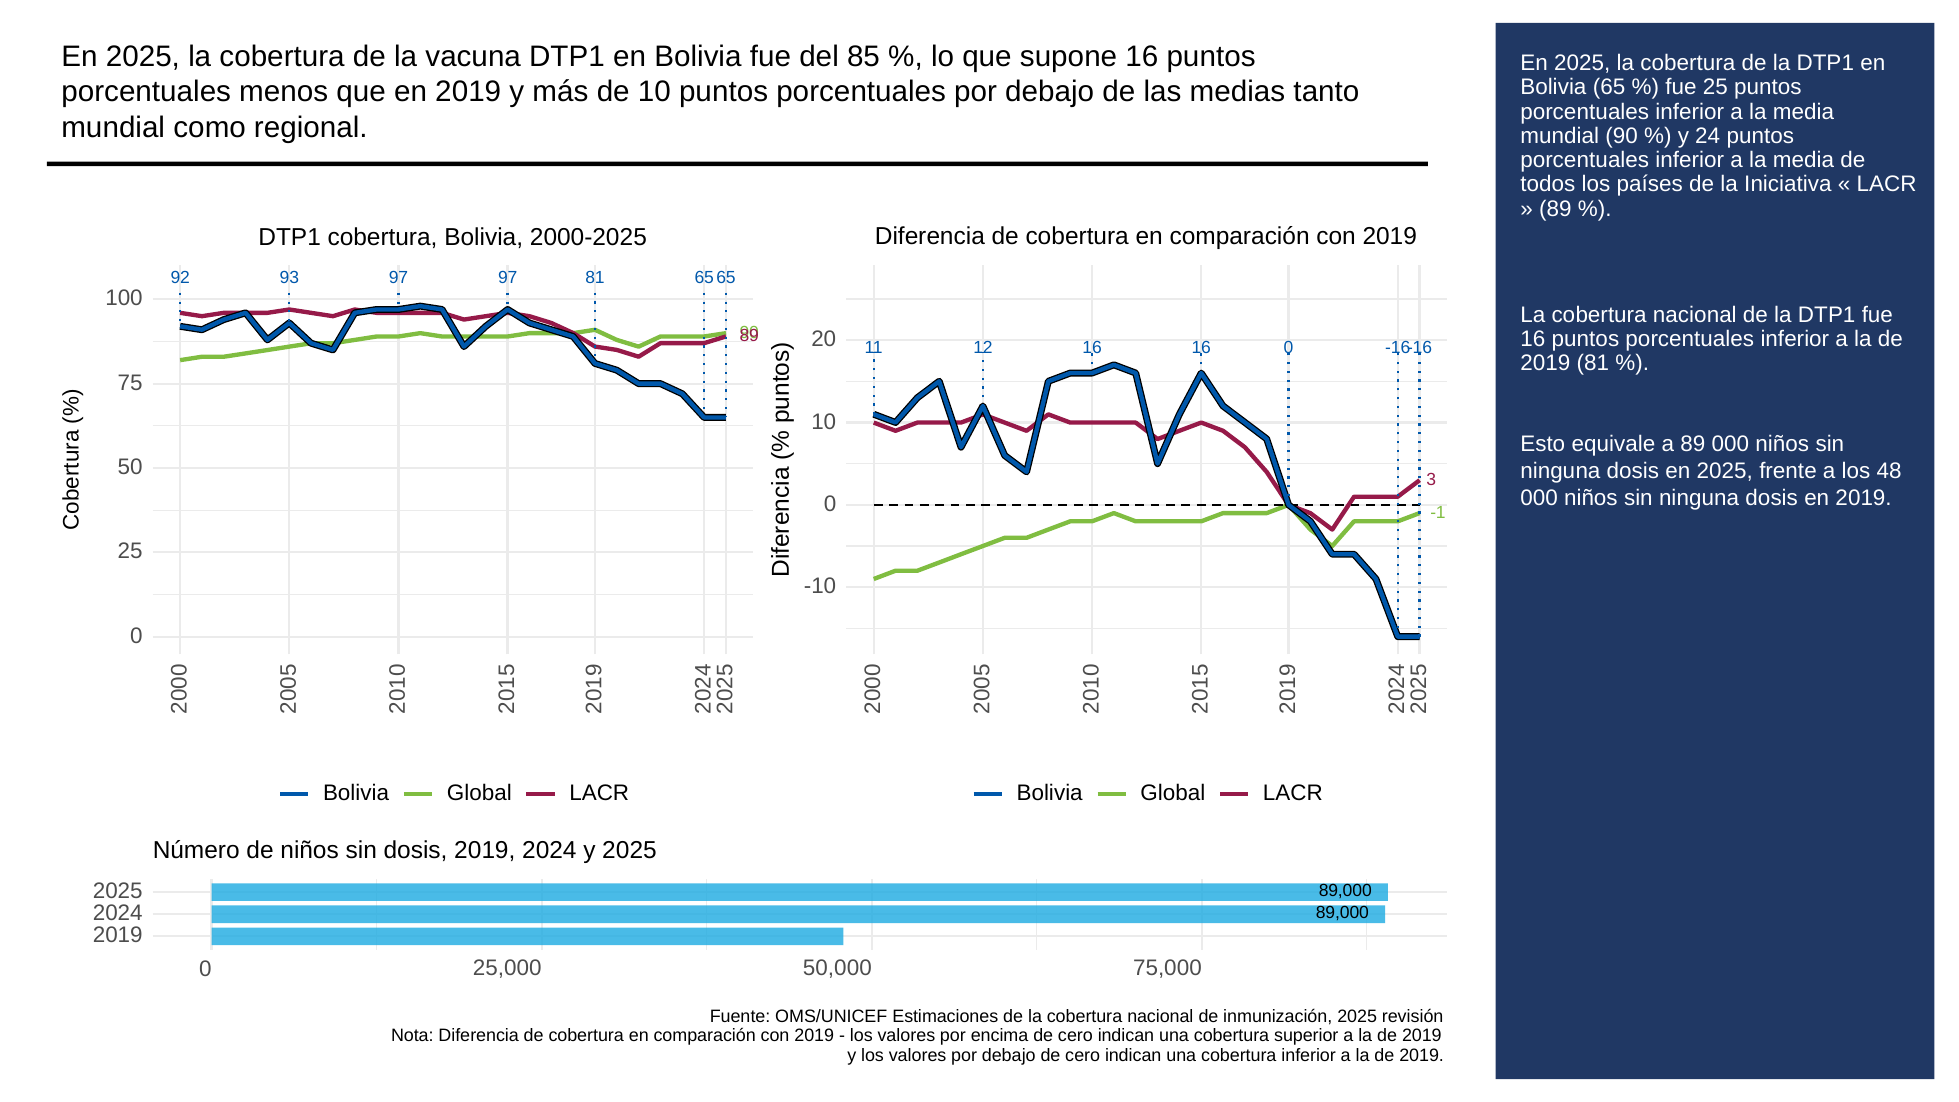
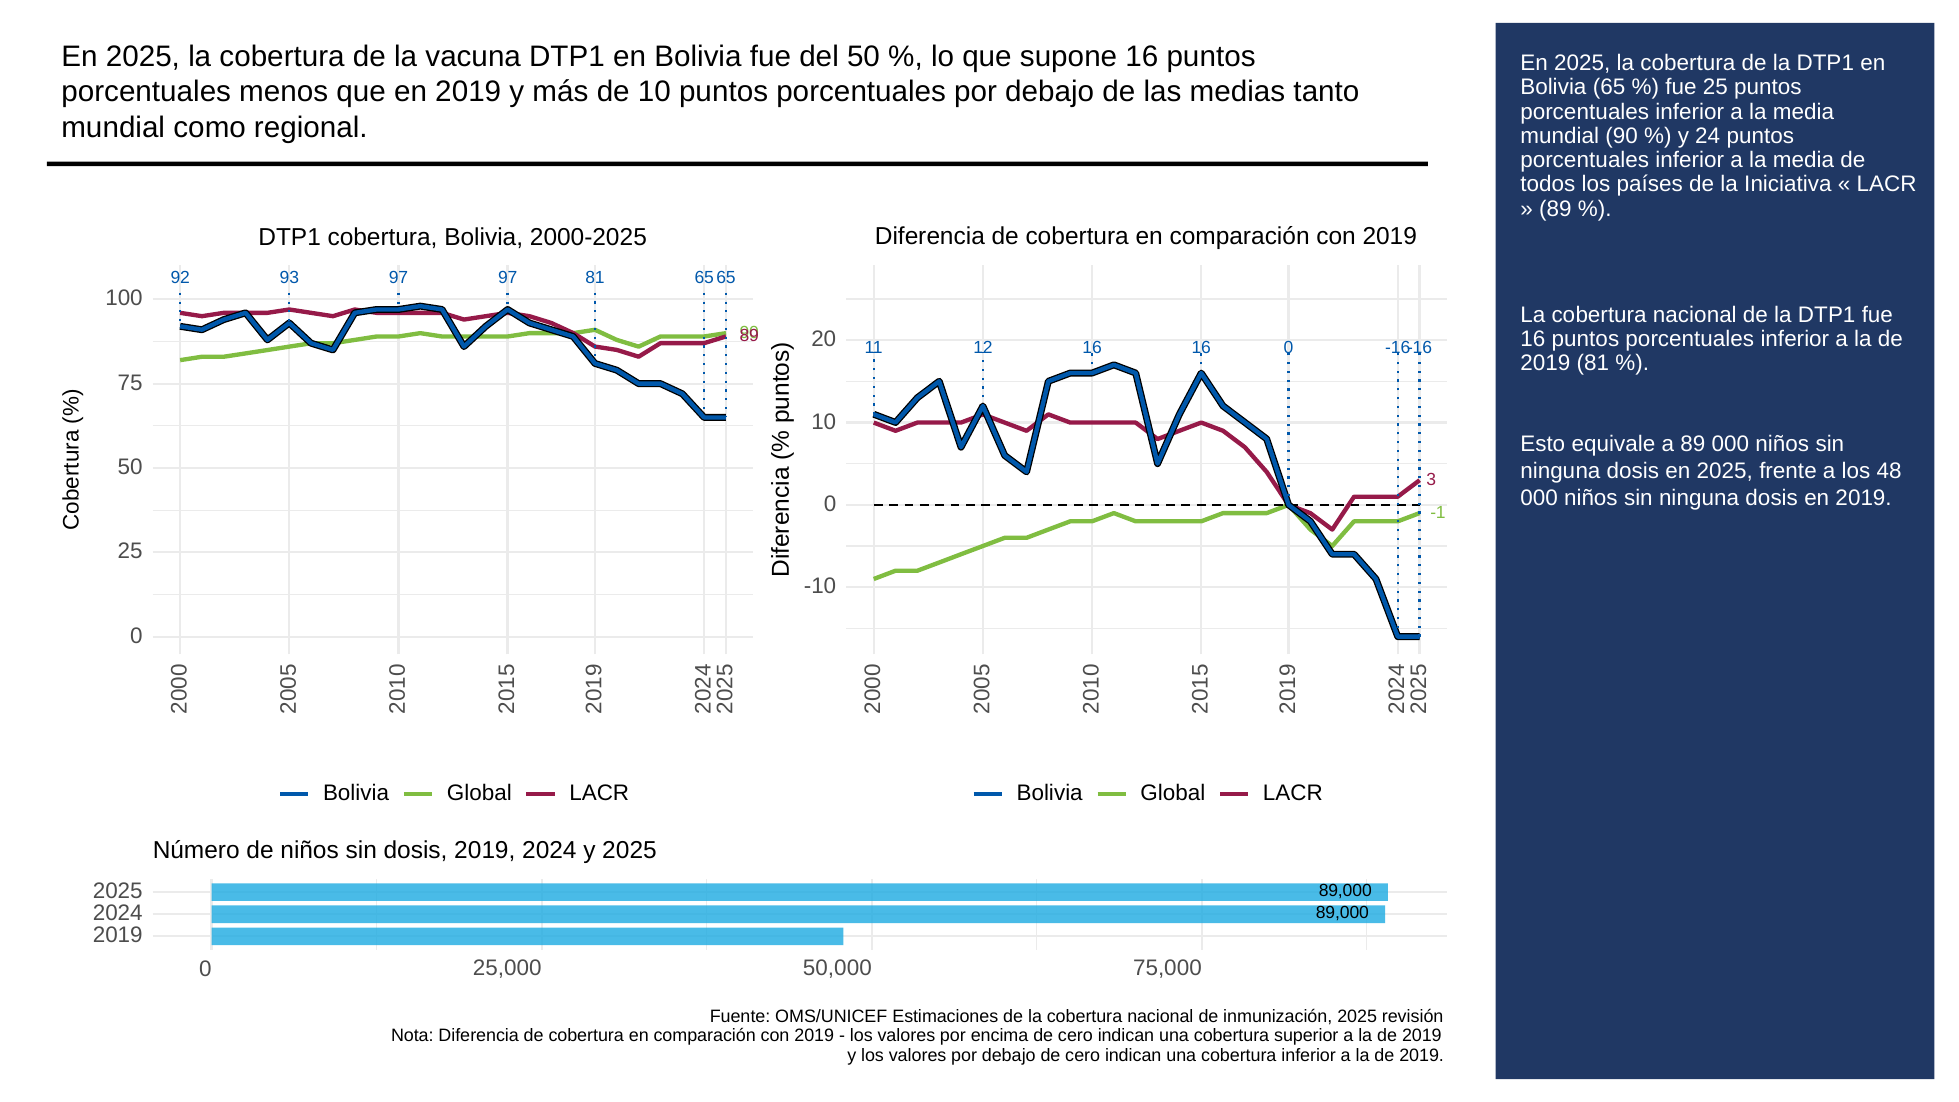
del 85: 85 -> 50 (863, 56)
